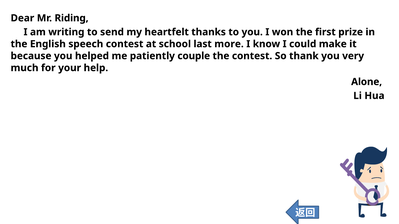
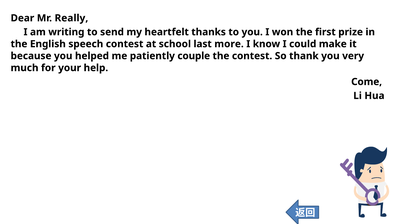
Riding: Riding -> Really (71, 18)
Alone: Alone -> Come (367, 82)
